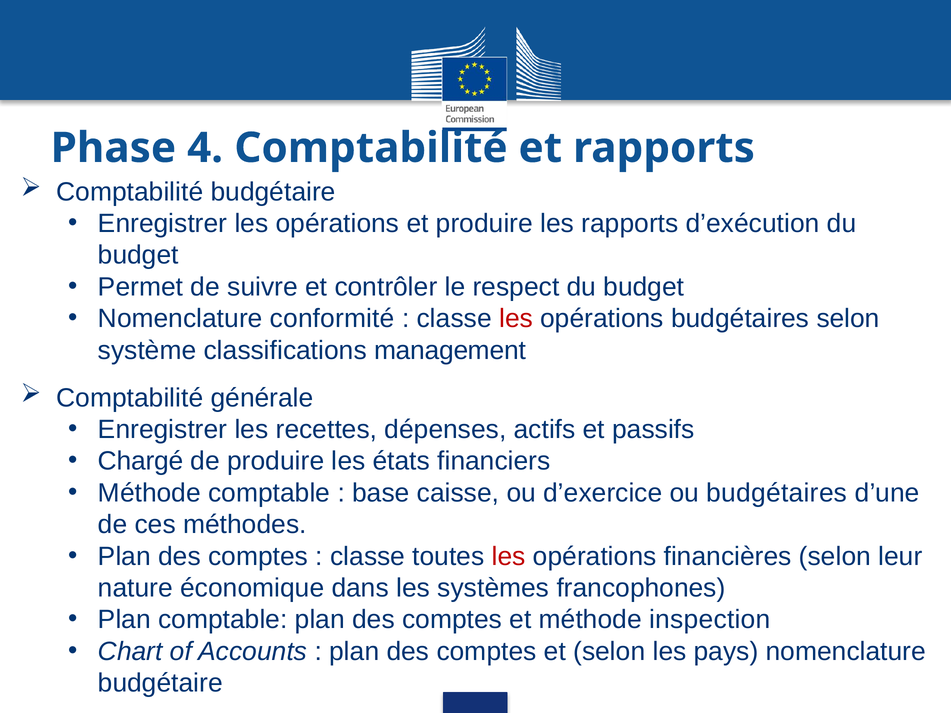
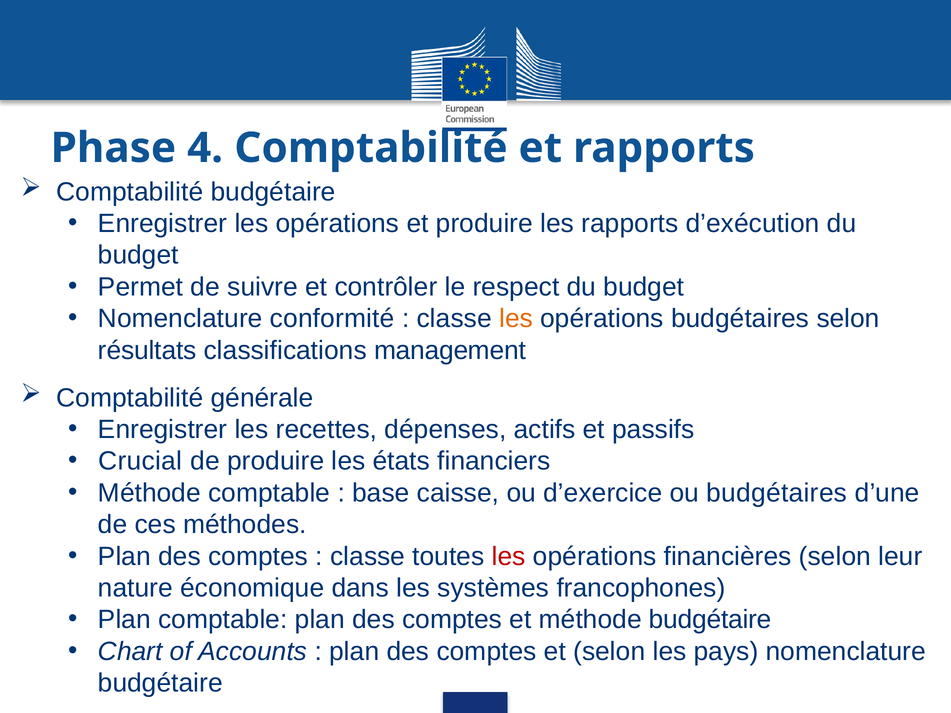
les colour: red -> orange (516, 319)
système: système -> résultats (147, 350)
Chargé: Chargé -> Crucial (140, 461)
méthode inspection: inspection -> budgétaire (710, 620)
